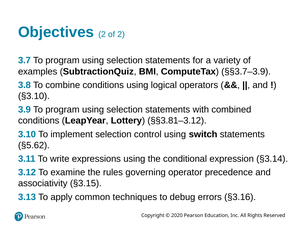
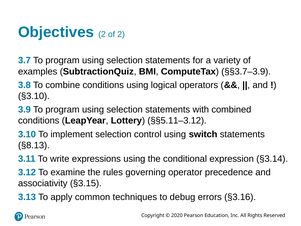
§§3.81–3.12: §§3.81–3.12 -> §§5.11–3.12 (177, 121)
§5.62: §5.62 -> §8.13 (34, 145)
